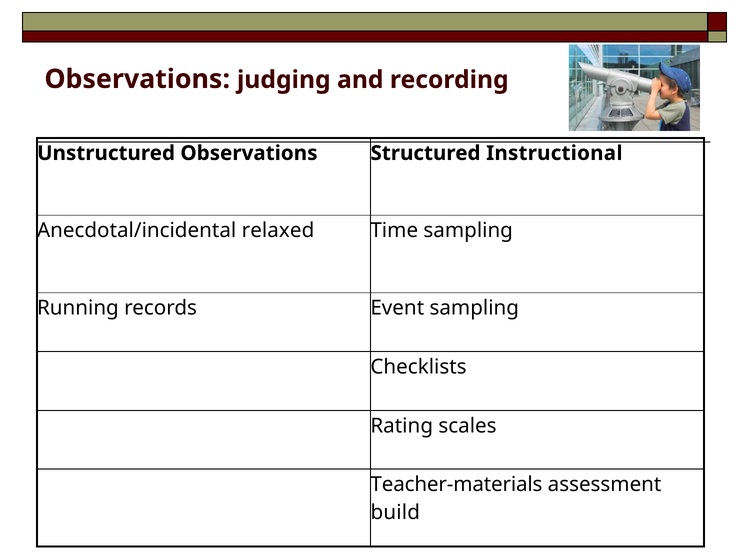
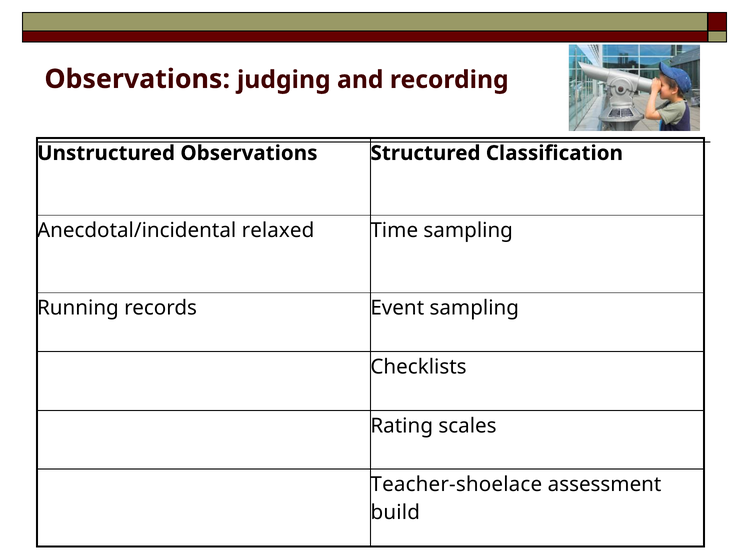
Instructional: Instructional -> Classification (554, 153)
Teacher-materials: Teacher-materials -> Teacher-shoelace (456, 484)
